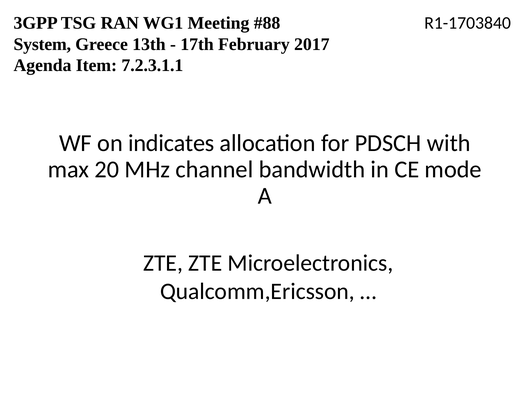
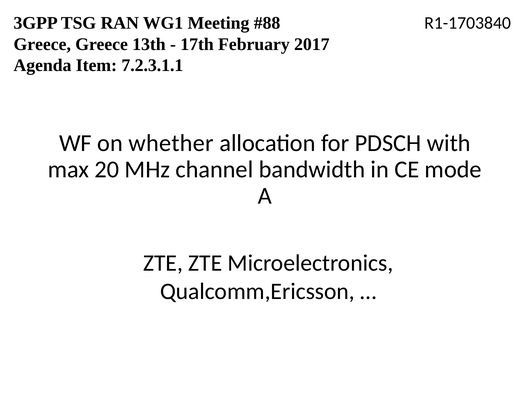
System: System -> Greece (42, 44)
indicates: indicates -> whether (171, 143)
